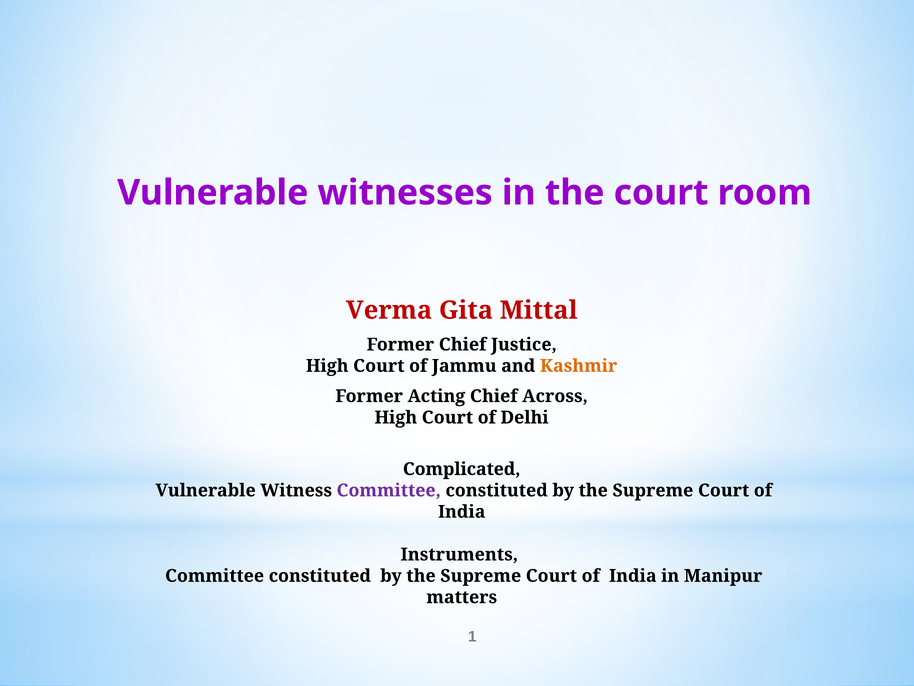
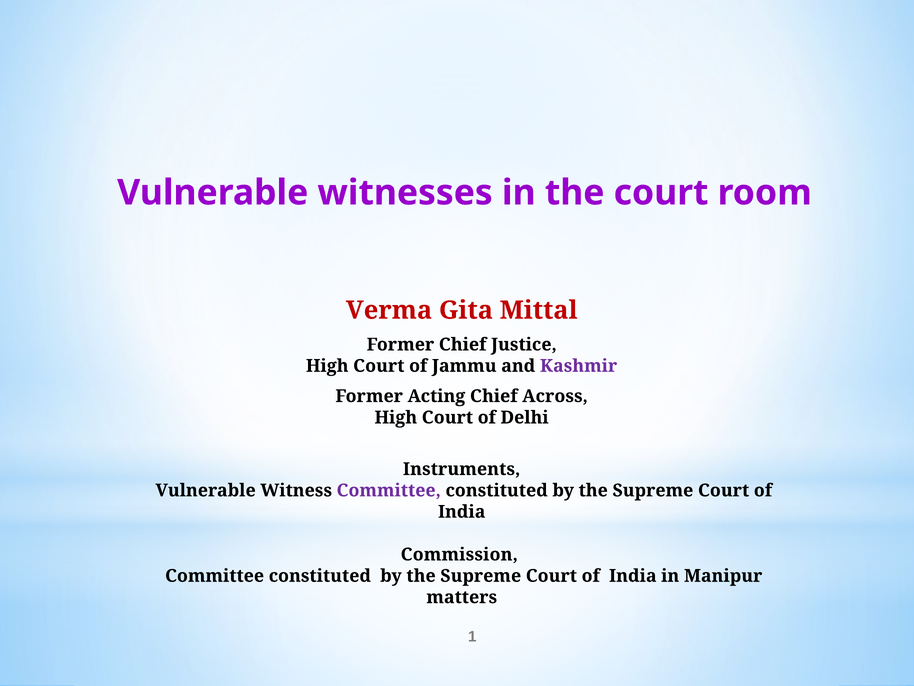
Kashmir colour: orange -> purple (579, 366)
Complicated: Complicated -> Instruments (462, 469)
Instruments: Instruments -> Commission (459, 554)
